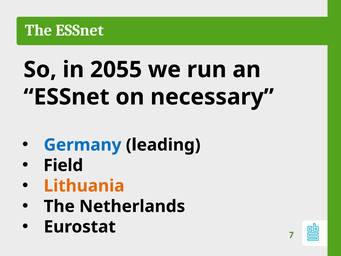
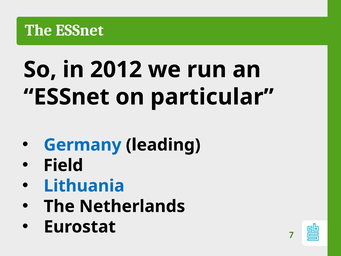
2055: 2055 -> 2012 (116, 70)
necessary: necessary -> particular (212, 97)
Lithuania colour: orange -> blue (84, 186)
